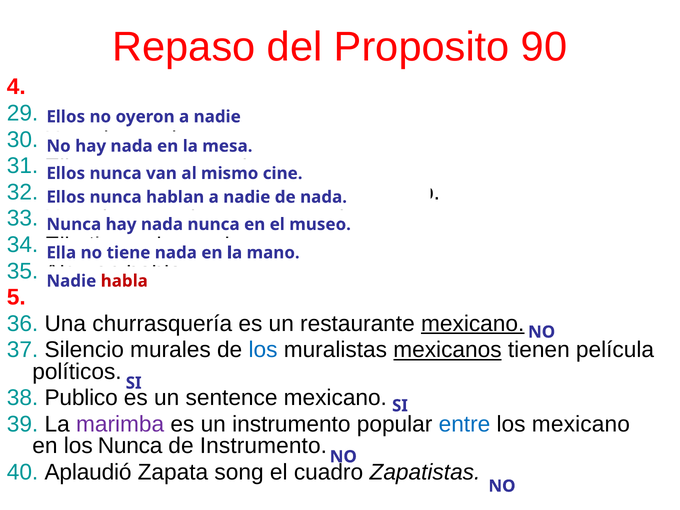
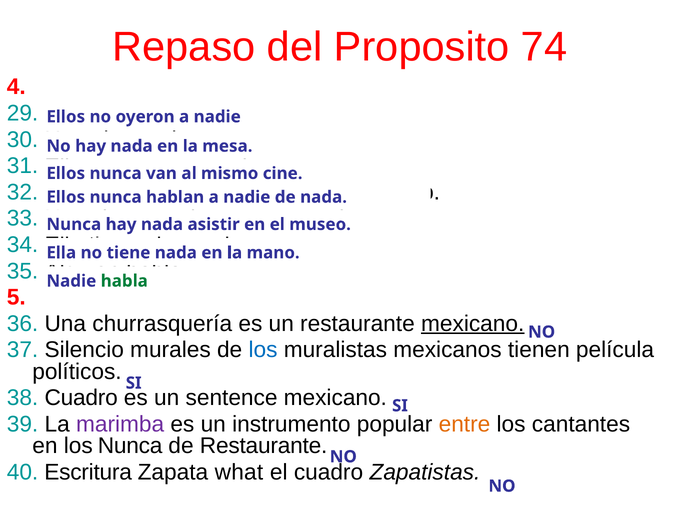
90: 90 -> 74 (544, 47)
nunca: nunca -> asistir (214, 224)
habla colour: red -> green (124, 281)
mexicanos underline: present -> none (447, 350)
38 Publico: Publico -> Cuadro (81, 398)
entre colour: blue -> orange (464, 424)
los mexicano: mexicano -> cantantes (581, 424)
de Instrumento: Instrumento -> Restaurante (264, 446)
Aplaudió: Aplaudió -> Escritura (88, 472)
song: song -> what (239, 472)
